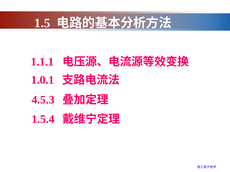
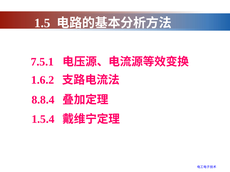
1.1.1: 1.1.1 -> 7.5.1 (42, 62)
1.0.1: 1.0.1 -> 1.6.2 (43, 80)
4.5.3: 4.5.3 -> 8.8.4 (43, 100)
